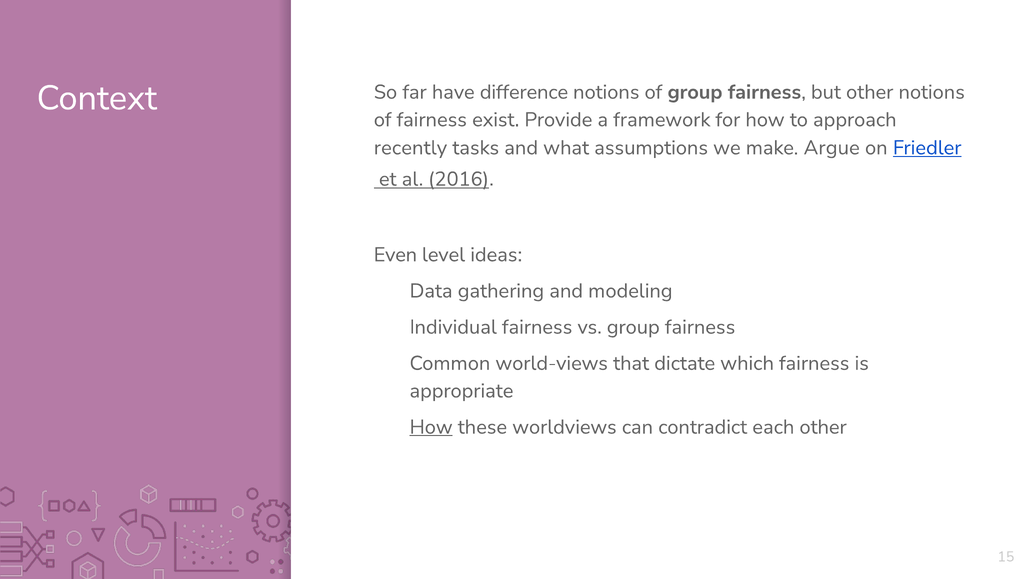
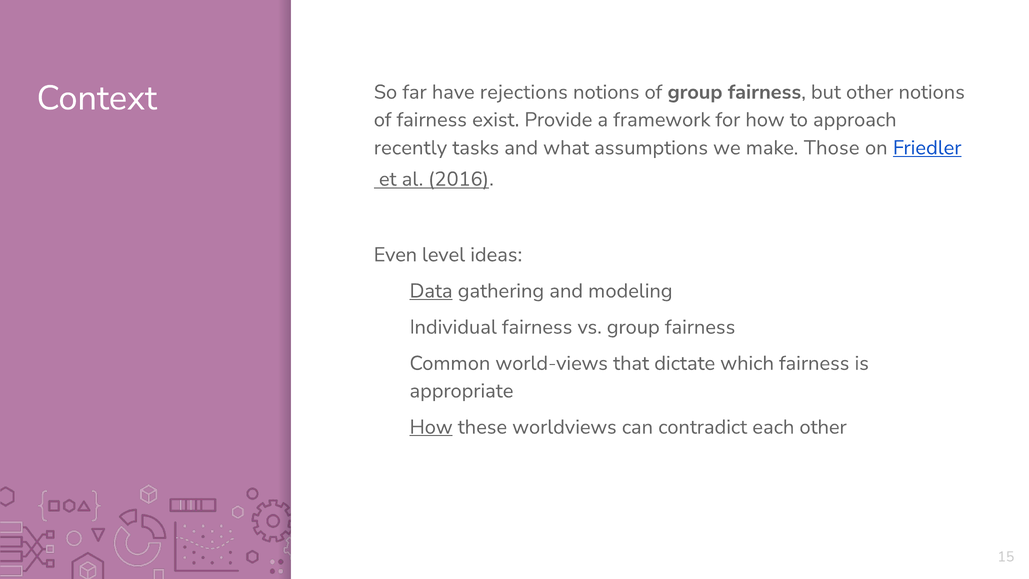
difference: difference -> rejections (524, 92)
Argue: Argue -> Those (832, 148)
Data underline: none -> present (431, 291)
